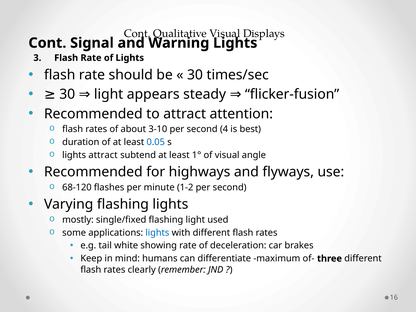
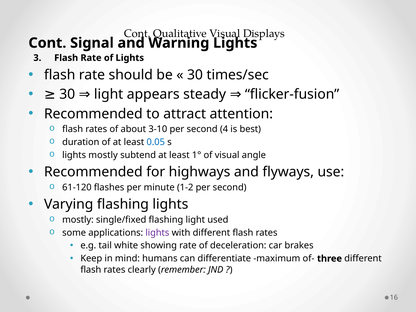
lights attract: attract -> mostly (103, 155)
68-120: 68-120 -> 61-120 (77, 187)
lights colour: blue -> purple (157, 233)
